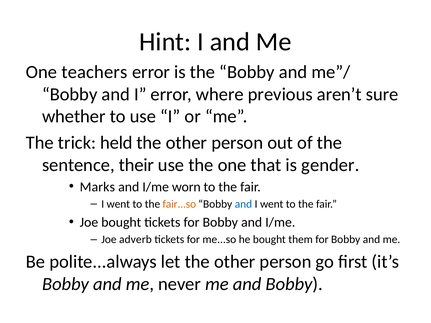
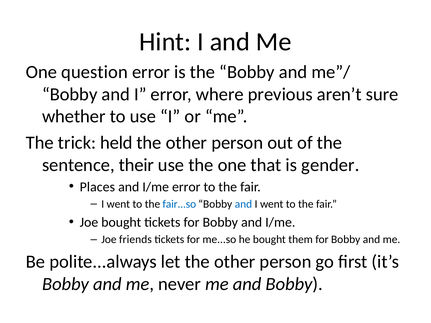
teachers: teachers -> question (95, 72)
Marks: Marks -> Places (97, 187)
I/me worn: worn -> error (186, 187)
fair...so colour: orange -> blue (179, 204)
adverb: adverb -> friends (135, 240)
